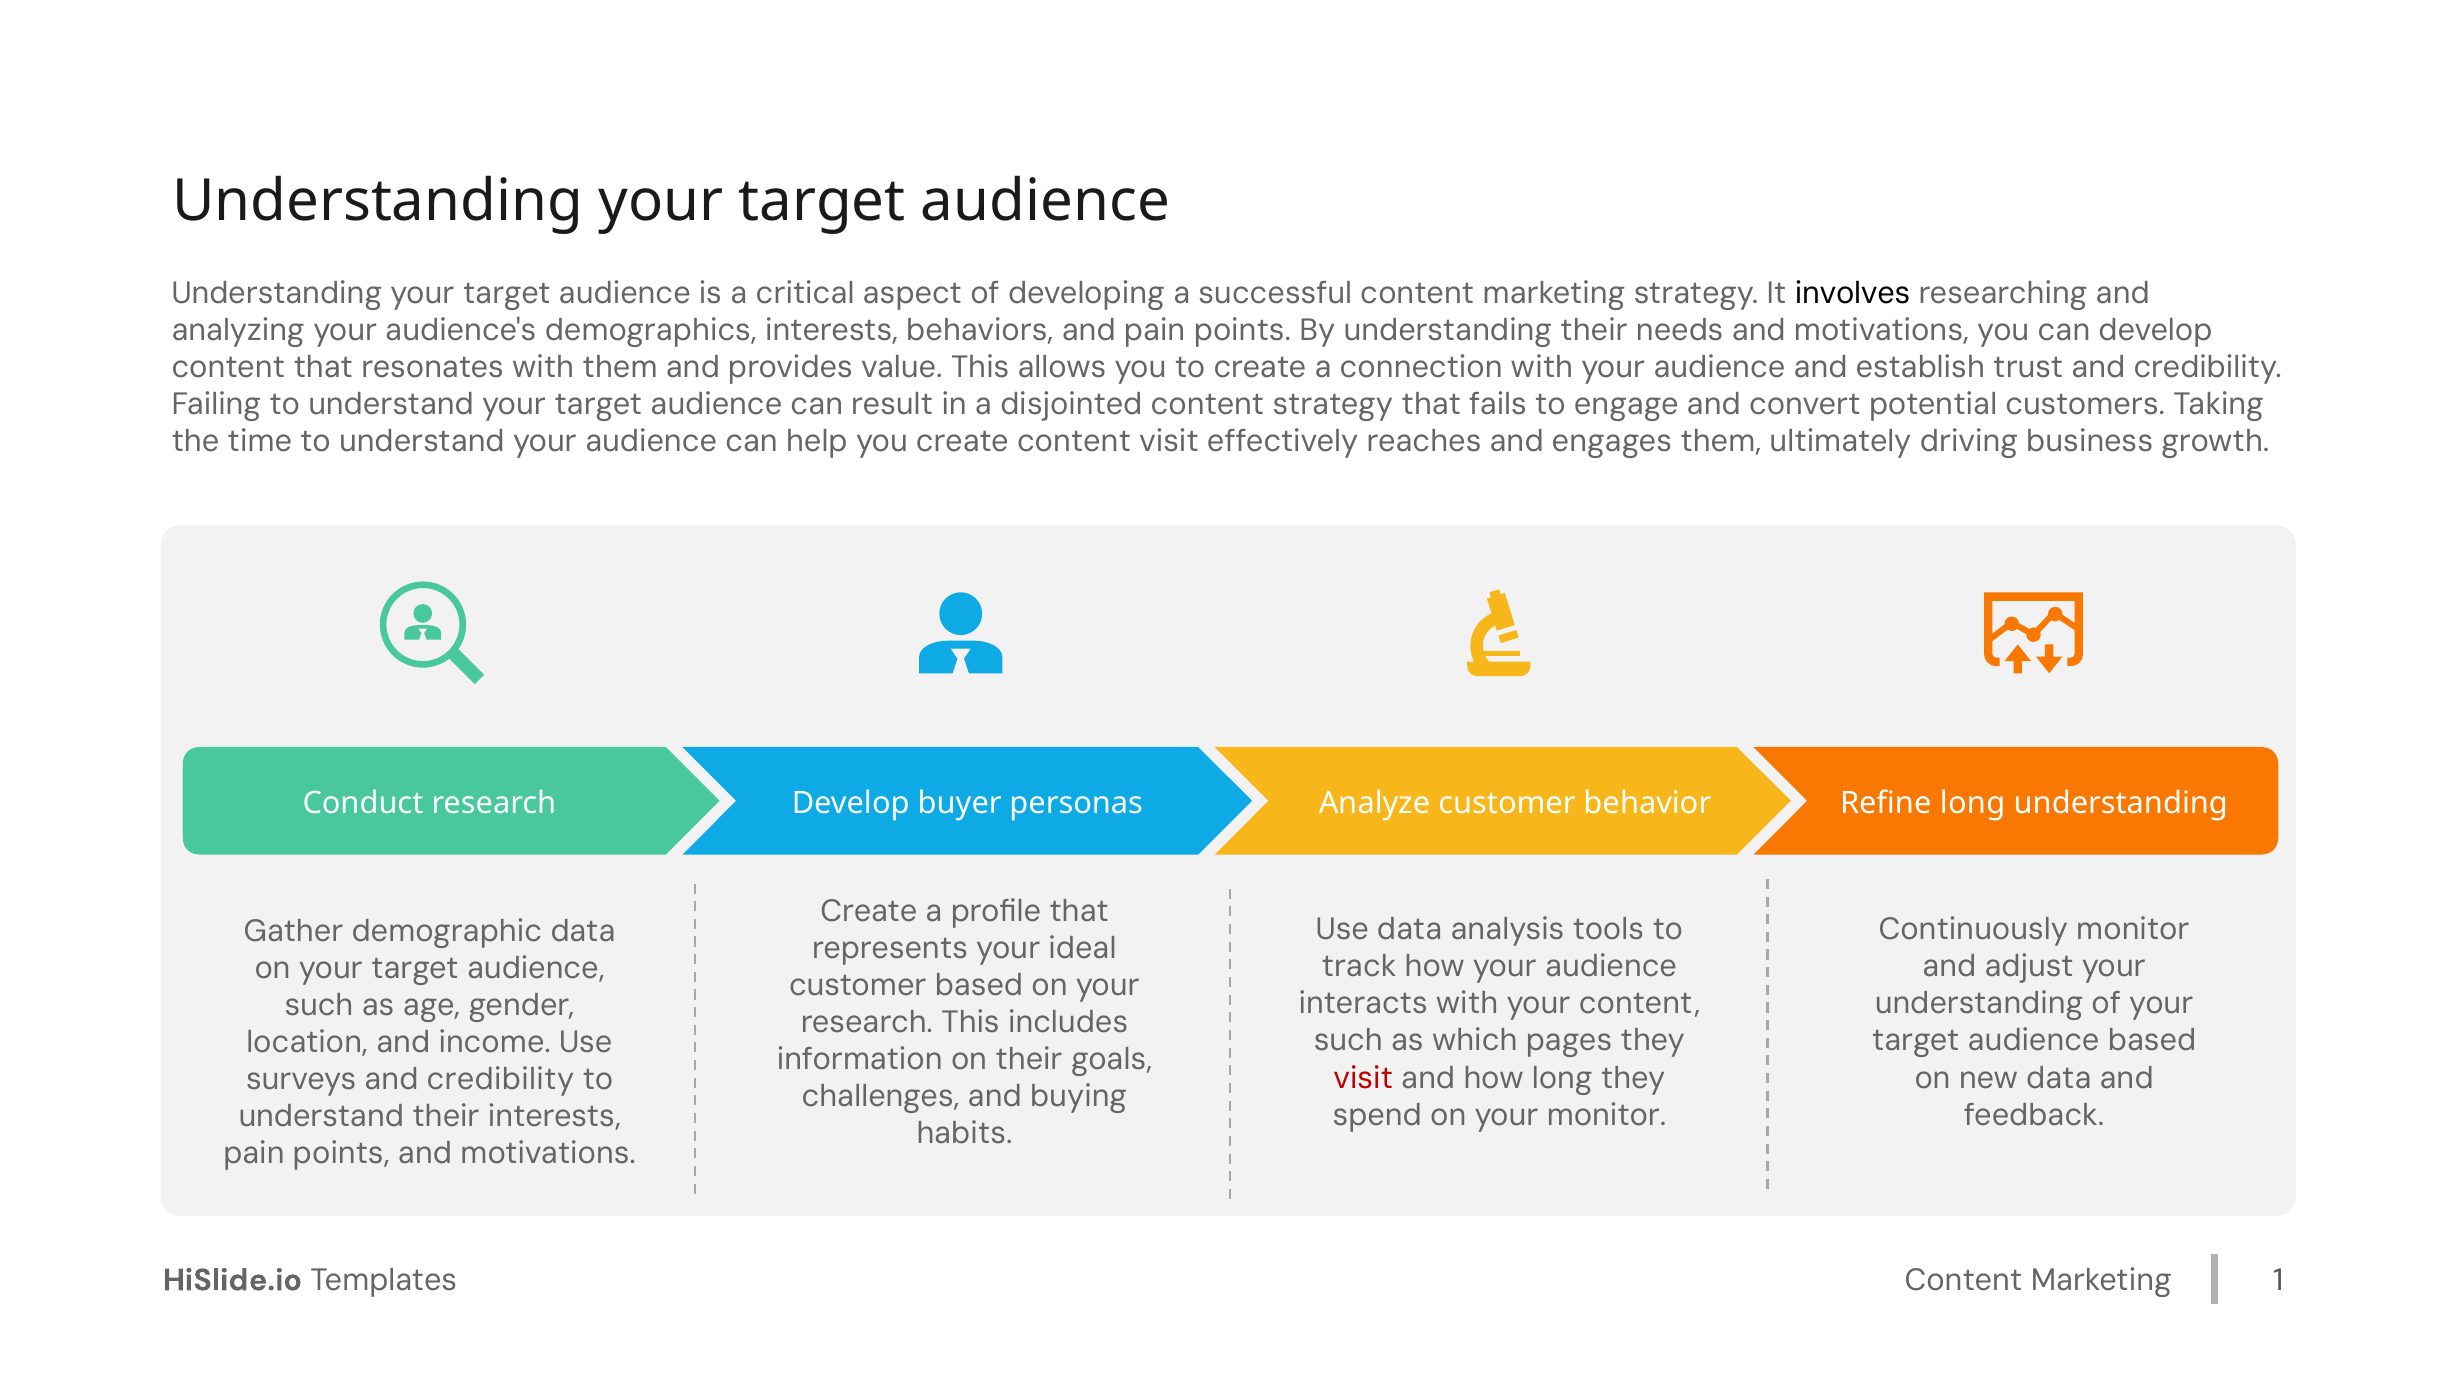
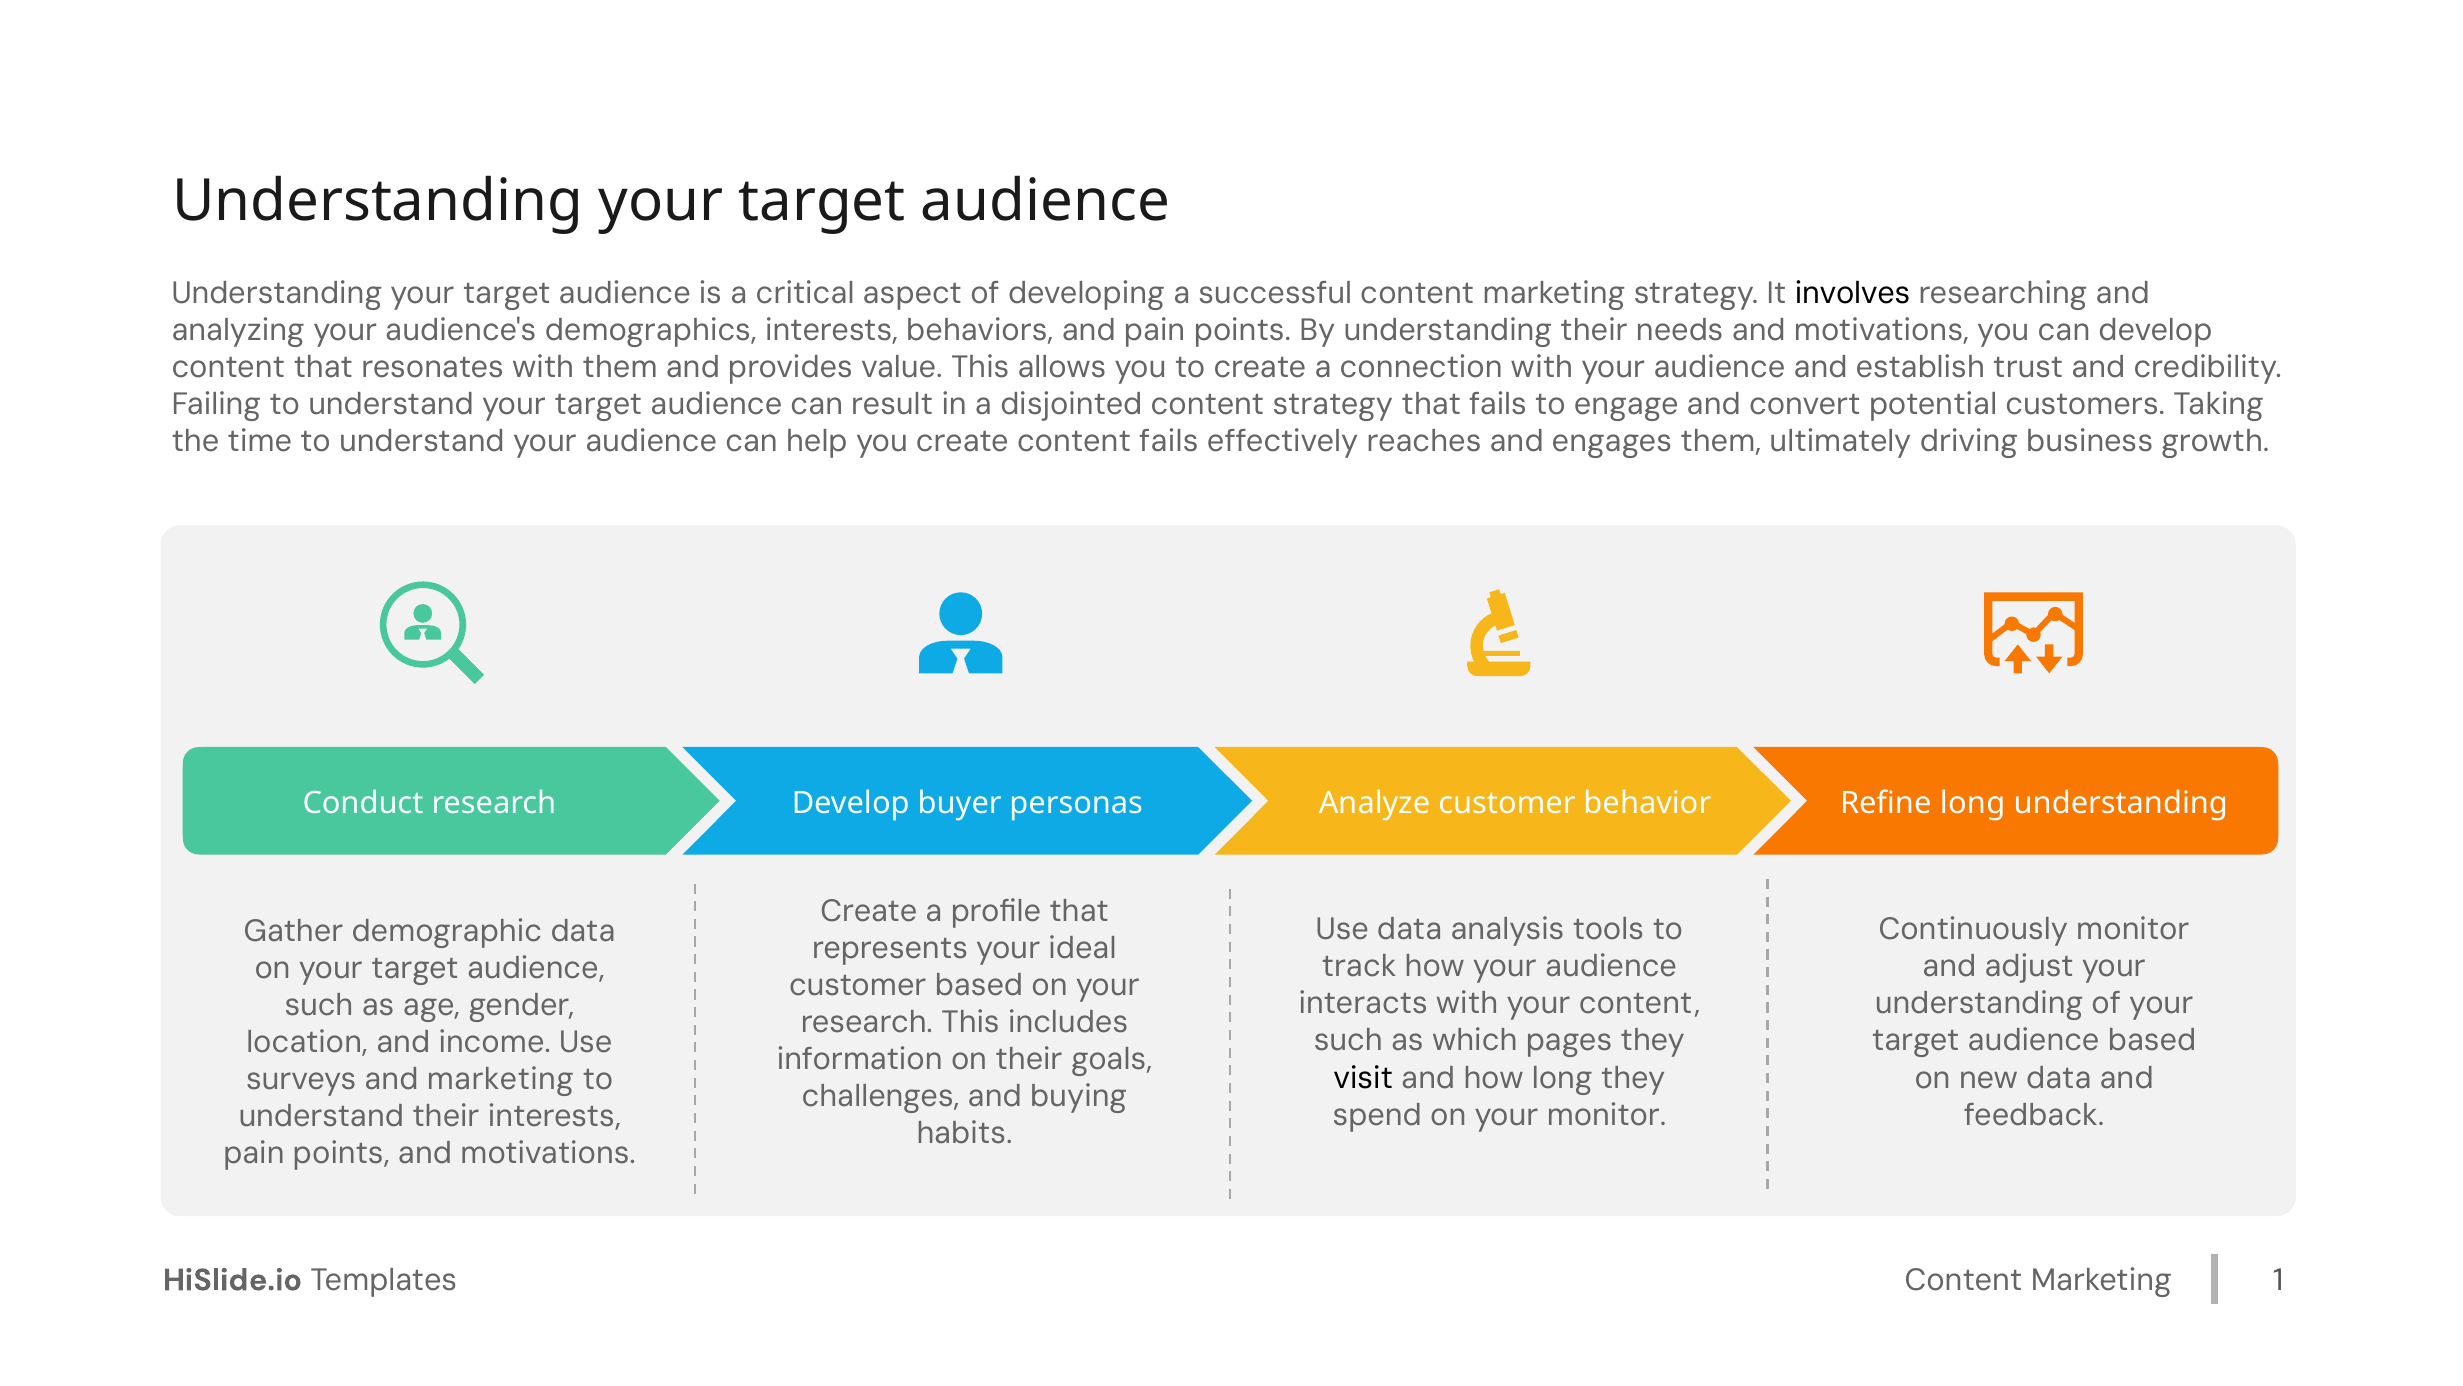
content visit: visit -> fails (1169, 441)
visit colour: red -> black (1363, 1077)
surveys and credibility: credibility -> marketing (500, 1079)
